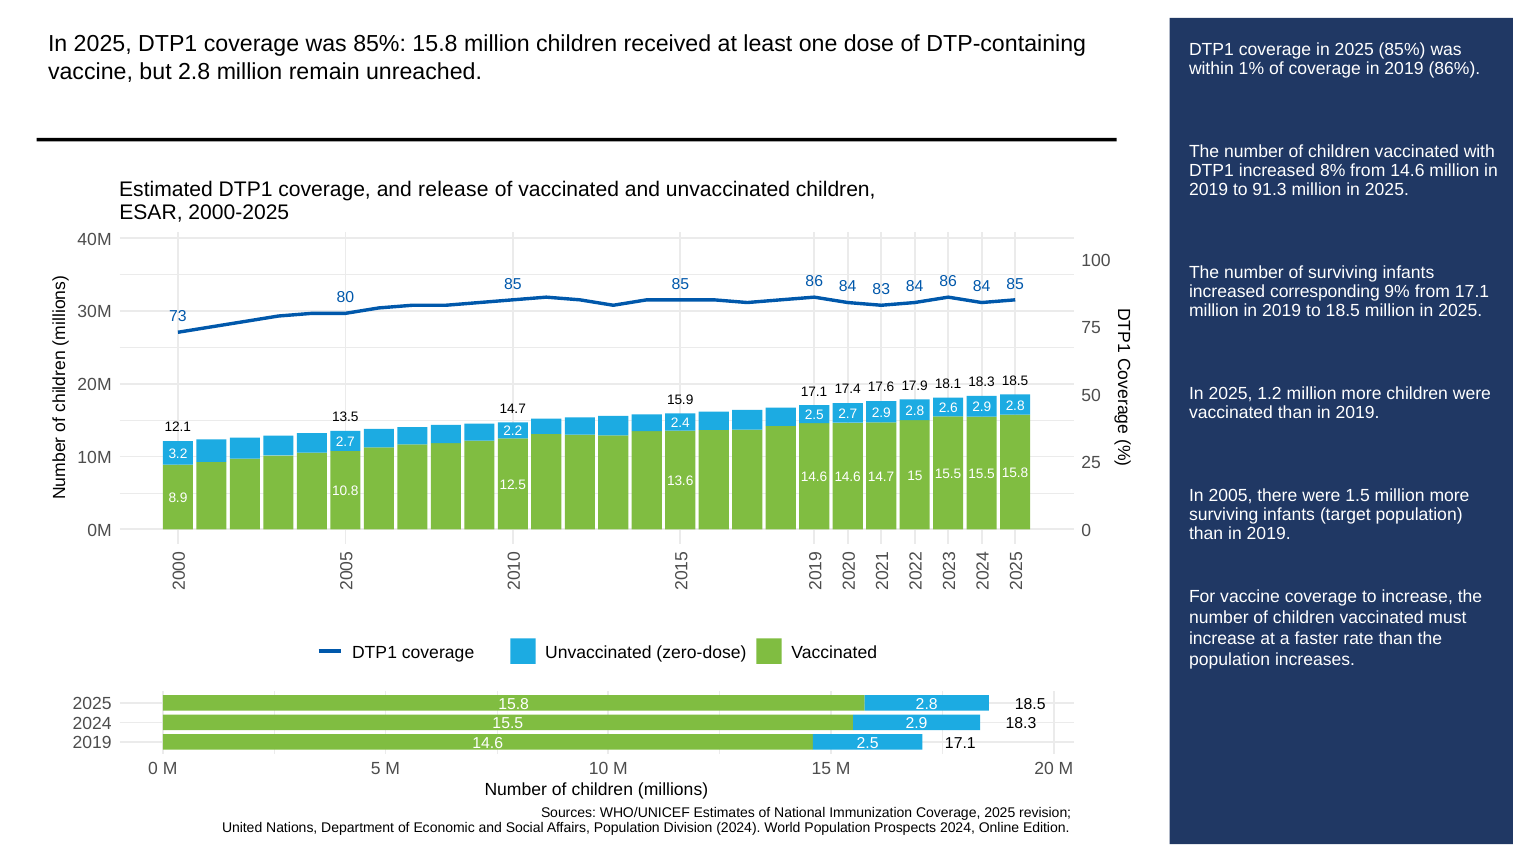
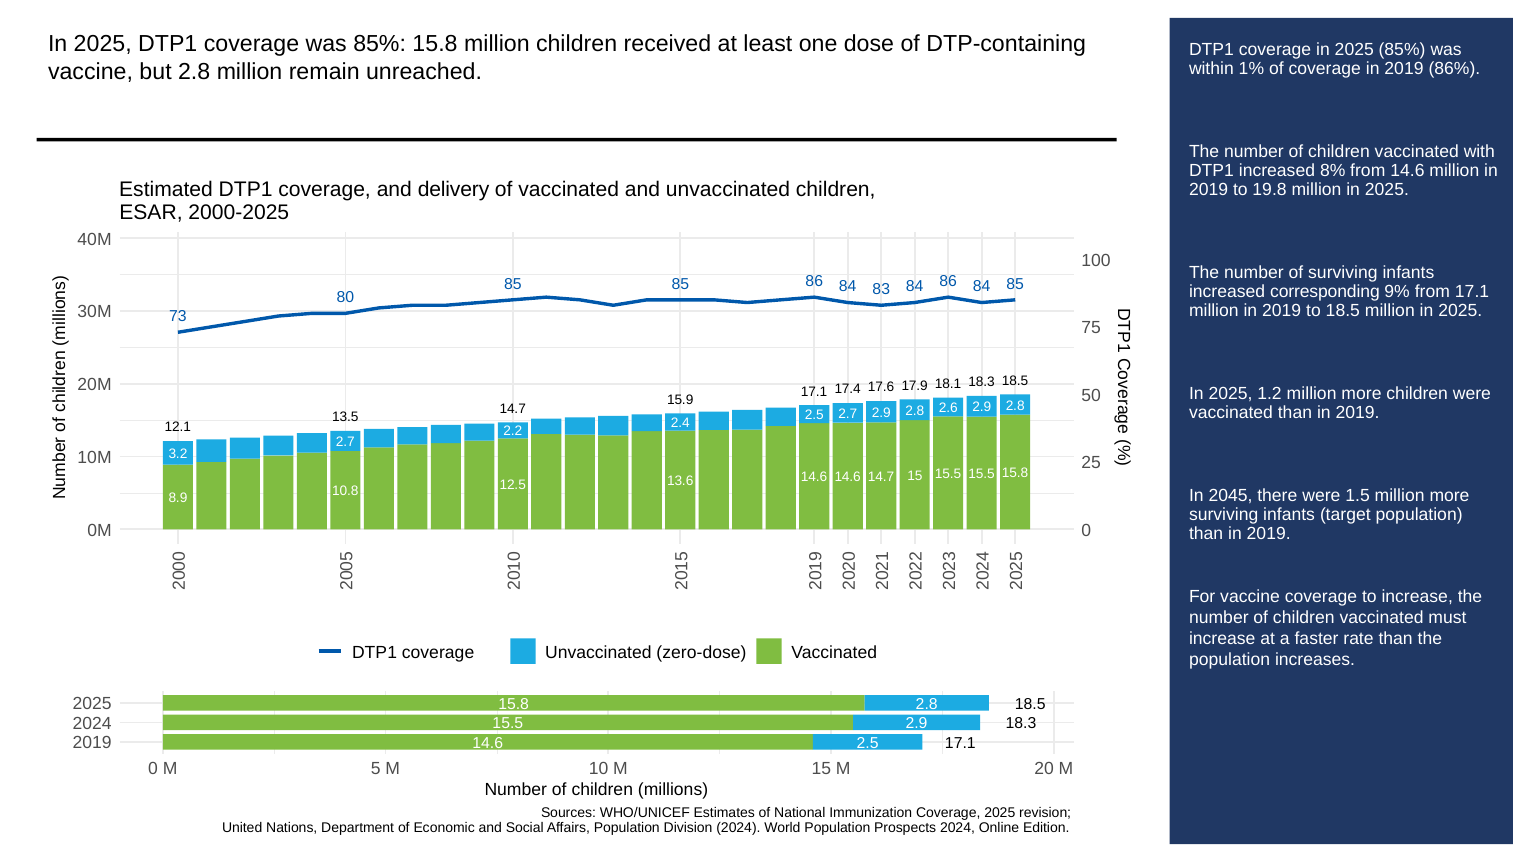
release: release -> delivery (454, 190)
91.3: 91.3 -> 19.8 (1270, 190)
2005: 2005 -> 2045 (1230, 496)
